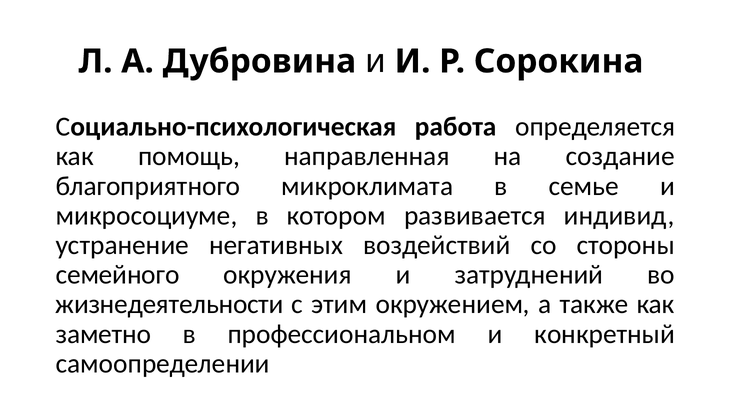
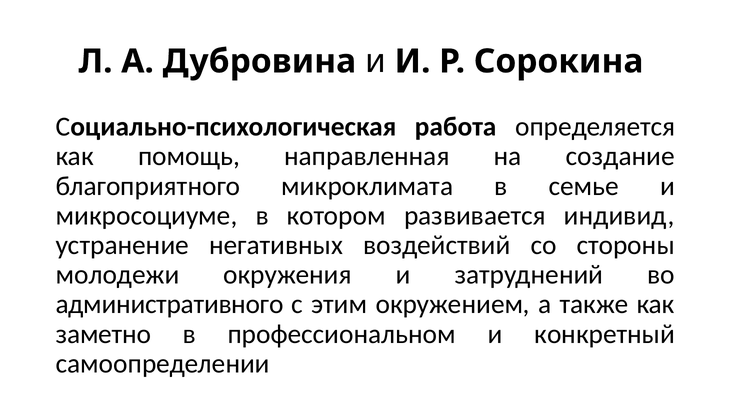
семейного: семейного -> молодежи (118, 275)
жизнедеятельности: жизнедеятельности -> административного (170, 305)
